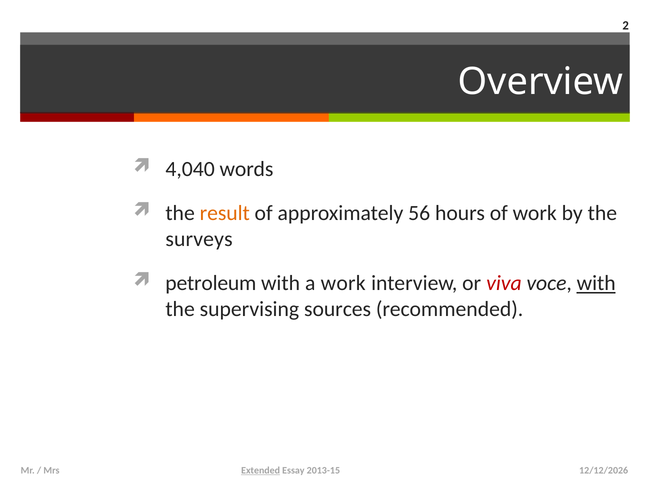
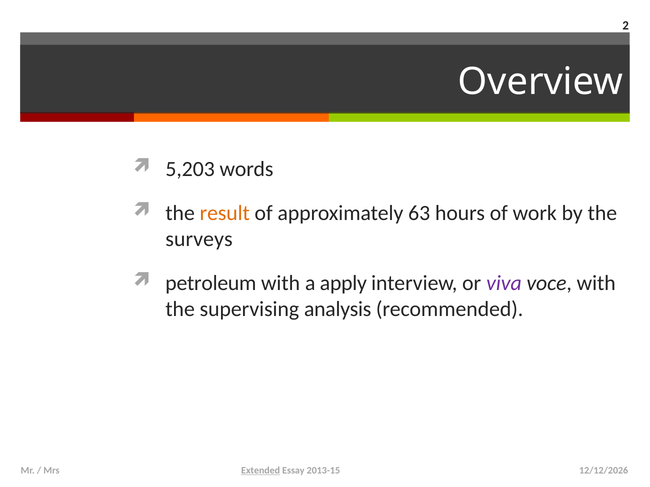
4,040: 4,040 -> 5,203 (190, 169)
56: 56 -> 63 (419, 214)
a work: work -> apply (343, 284)
viva colour: red -> purple (504, 284)
with underline: present -> none (596, 284)
sources: sources -> analysis (338, 310)
